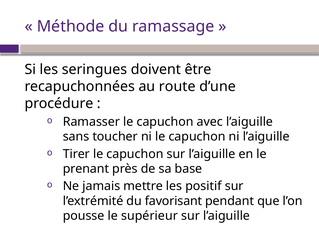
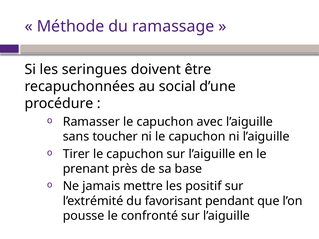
route: route -> social (177, 87)
supérieur: supérieur -> confronté (150, 216)
